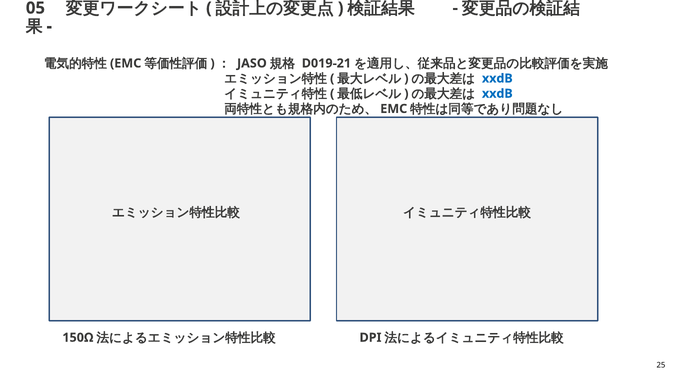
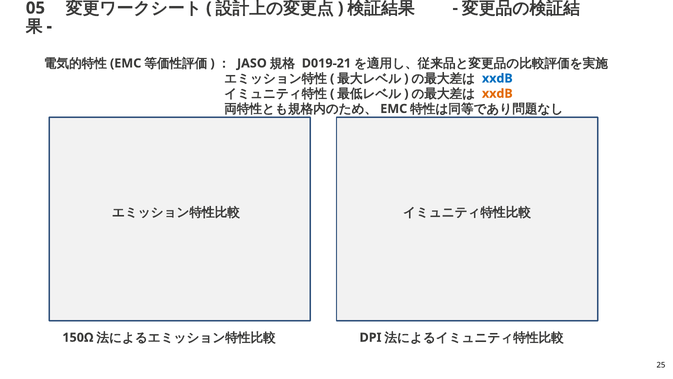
xxdB colour: blue -> orange (497, 93)
